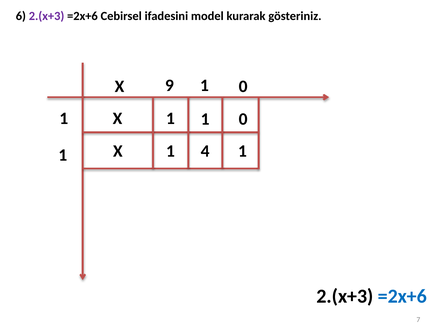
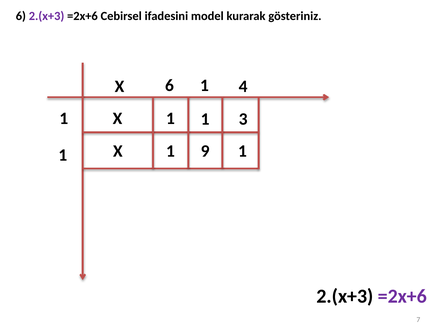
X 9: 9 -> 6 (169, 85)
0: 0 -> 4 (243, 86)
0: 0 -> 3 (243, 119)
4: 4 -> 9 (205, 151)
=2x+6 colour: blue -> purple (402, 296)
